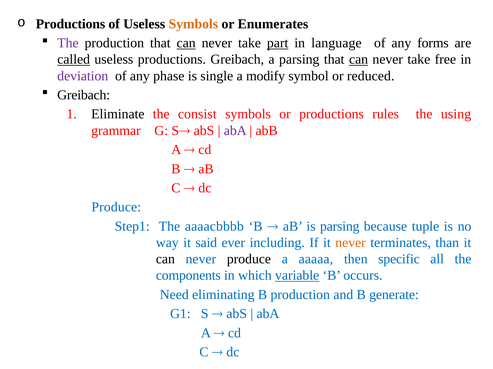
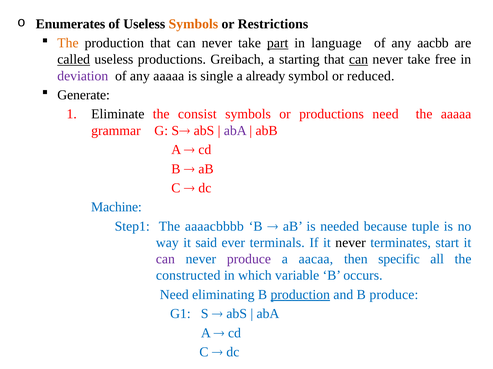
Productions: Productions -> Enumerates (70, 24)
Enumerates: Enumerates -> Restrictions (273, 24)
The colour: purple -> orange (68, 43)
can underline: present -> none (186, 43)
forms: forms -> aacbb (433, 43)
a parsing: parsing -> starting (299, 60)
any phase: phase -> aaaaa (169, 76)
modify: modify -> already (266, 76)
Greibach: Greibach -> Generate (84, 95)
productions rules: rules -> need (386, 114)
the using: using -> aaaaa (456, 114)
Produce: Produce -> Machine (116, 208)
is parsing: parsing -> needed (340, 227)
including: including -> terminals (277, 243)
never colour: orange -> black (351, 243)
than: than -> start (447, 243)
can colour: black -> purple (165, 260)
produce colour: black -> purple (249, 260)
aaaaa: aaaaa -> aacaa (316, 260)
components: components -> constructed (188, 276)
variable underline: present -> none (297, 276)
production underline: none -> present (300, 295)
B generate: generate -> produce (394, 295)
